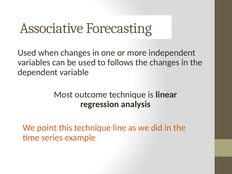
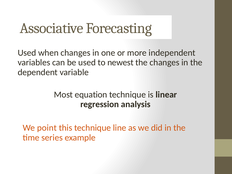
follows: follows -> newest (120, 62)
outcome: outcome -> equation (91, 95)
